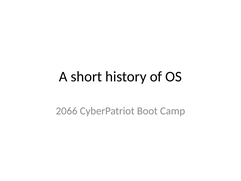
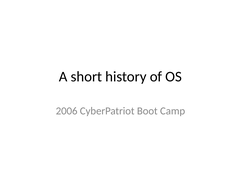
2066: 2066 -> 2006 (67, 111)
